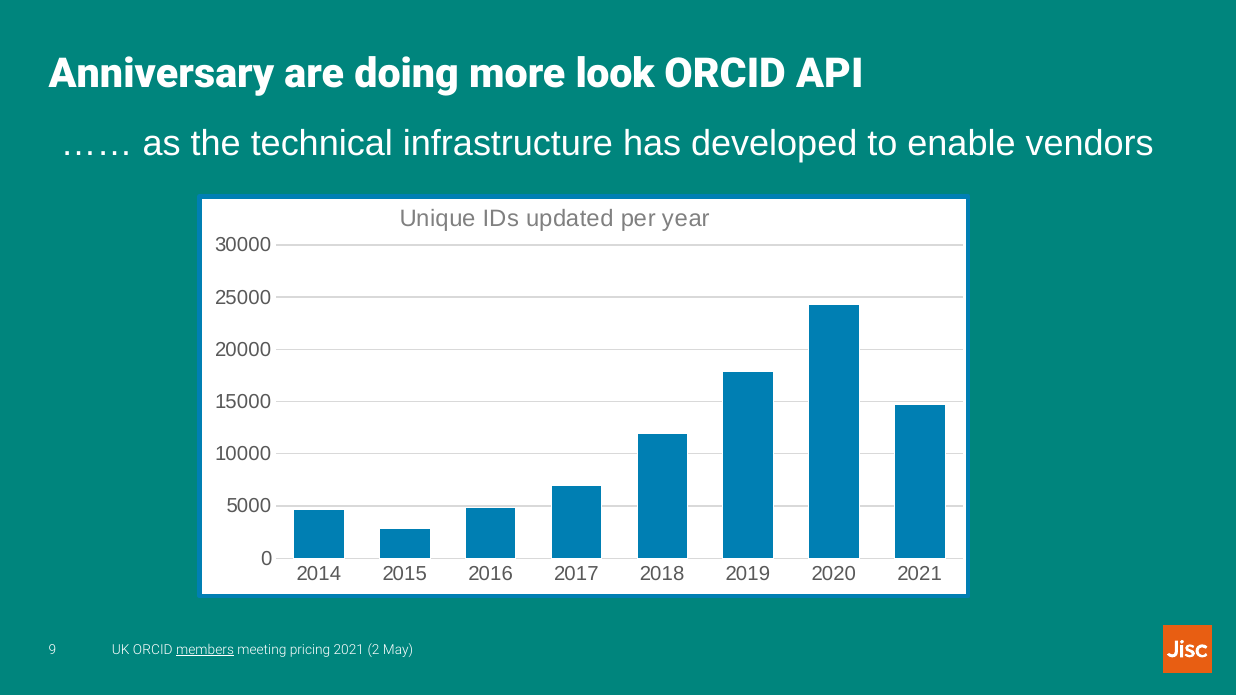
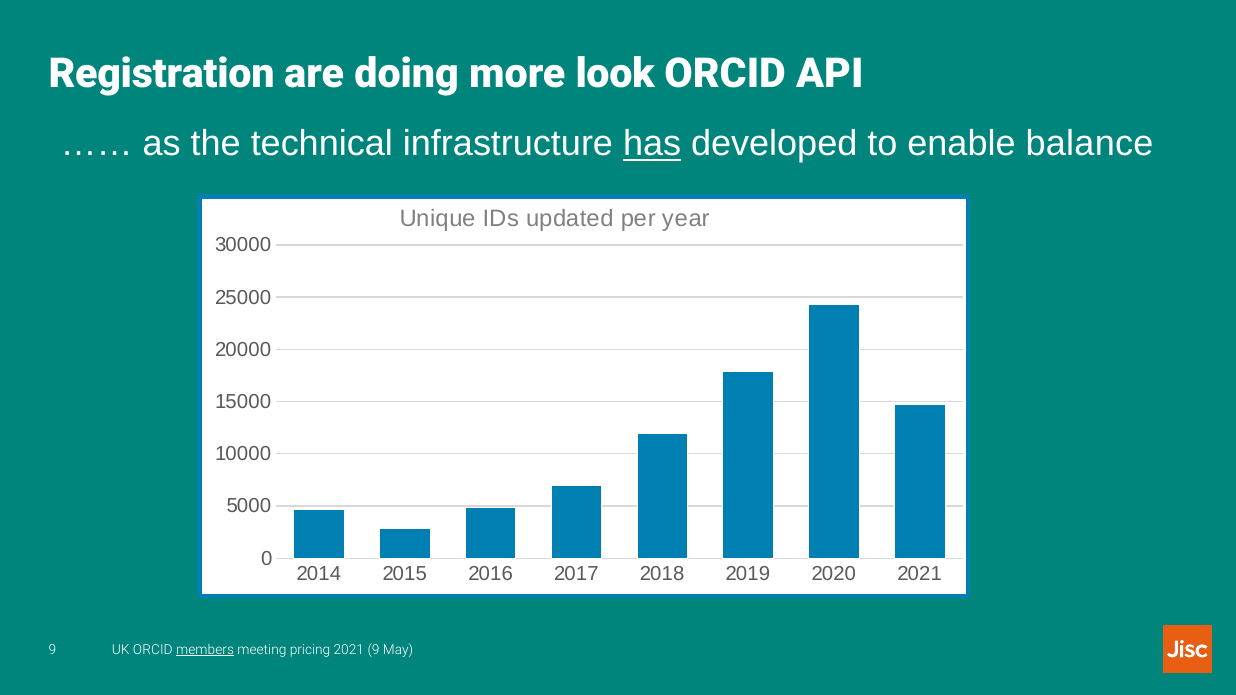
Anniversary: Anniversary -> Registration (162, 74)
has underline: none -> present (652, 144)
vendors: vendors -> balance (1090, 144)
2021 2: 2 -> 9 (373, 650)
